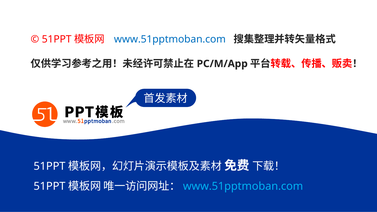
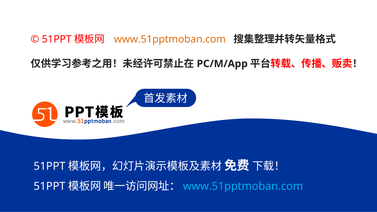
www.51pptmoban.com colour: blue -> orange (170, 39)
